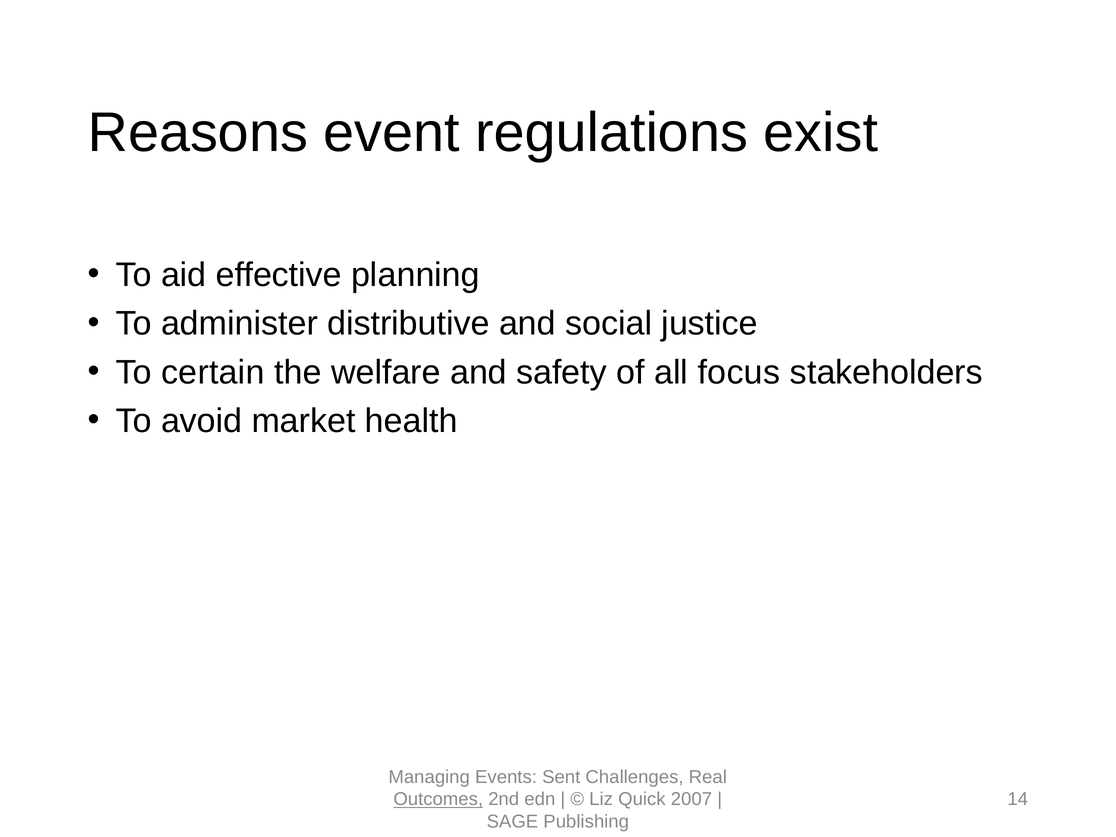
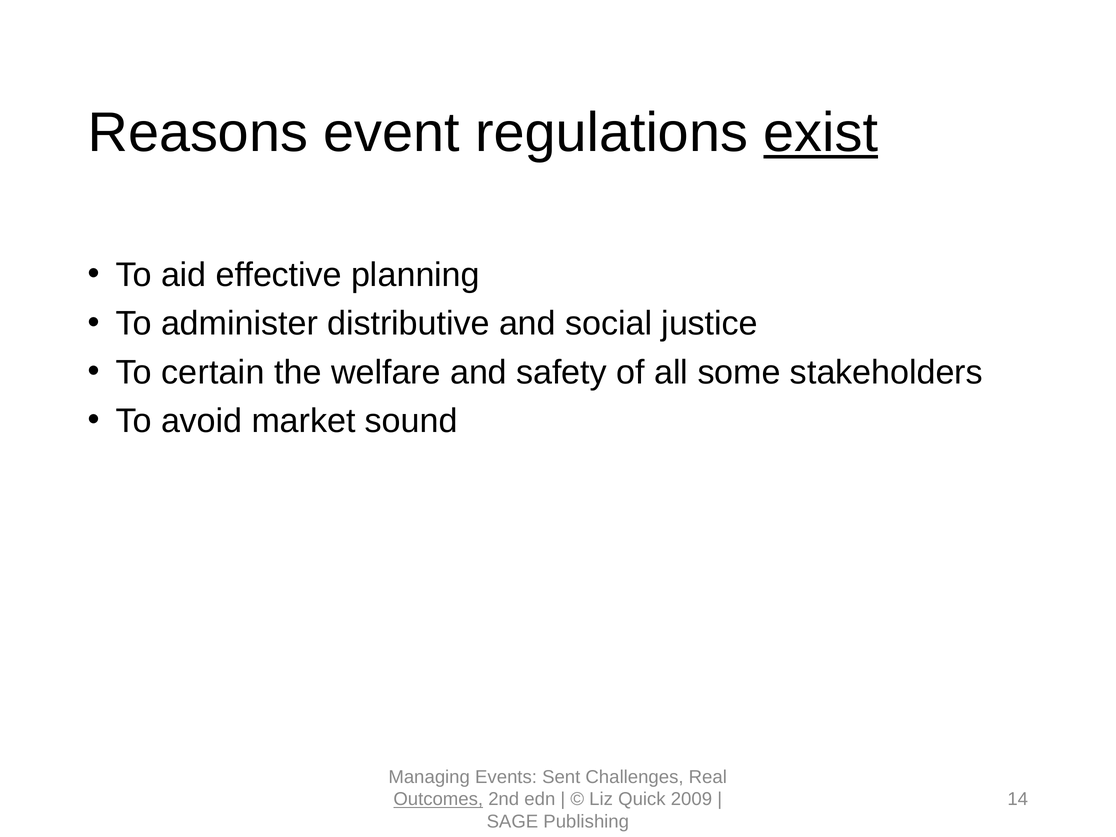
exist underline: none -> present (821, 133)
focus: focus -> some (739, 372)
health: health -> sound (411, 421)
2007: 2007 -> 2009 (691, 799)
